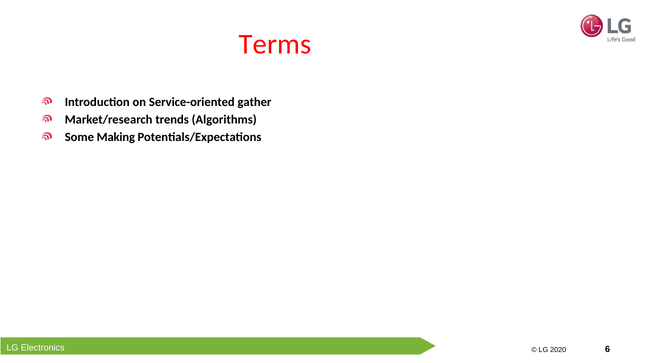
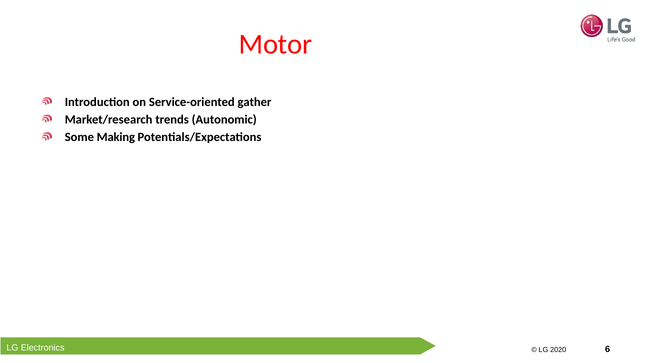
Terms: Terms -> Motor (275, 44)
Algorithms: Algorithms -> Autonomic (224, 119)
